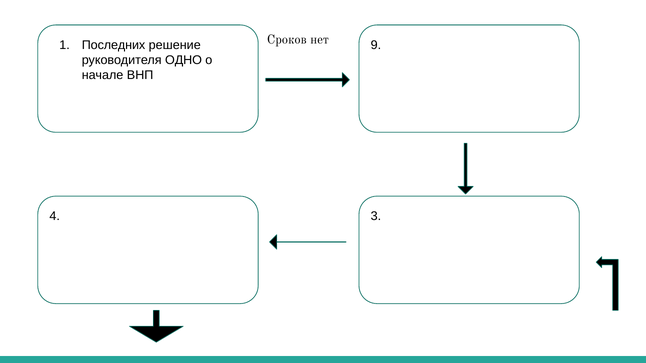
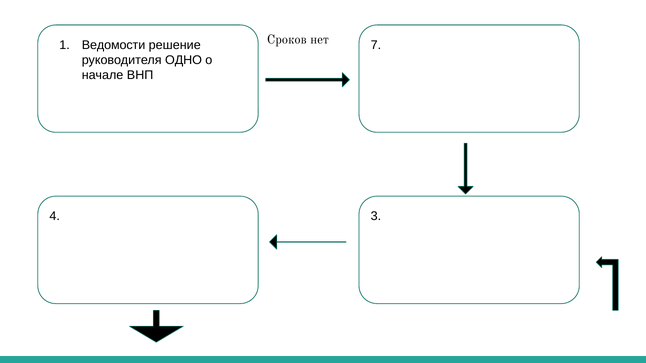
9: 9 -> 7 (376, 45)
Последних: Последних -> Ведомости (114, 45)
